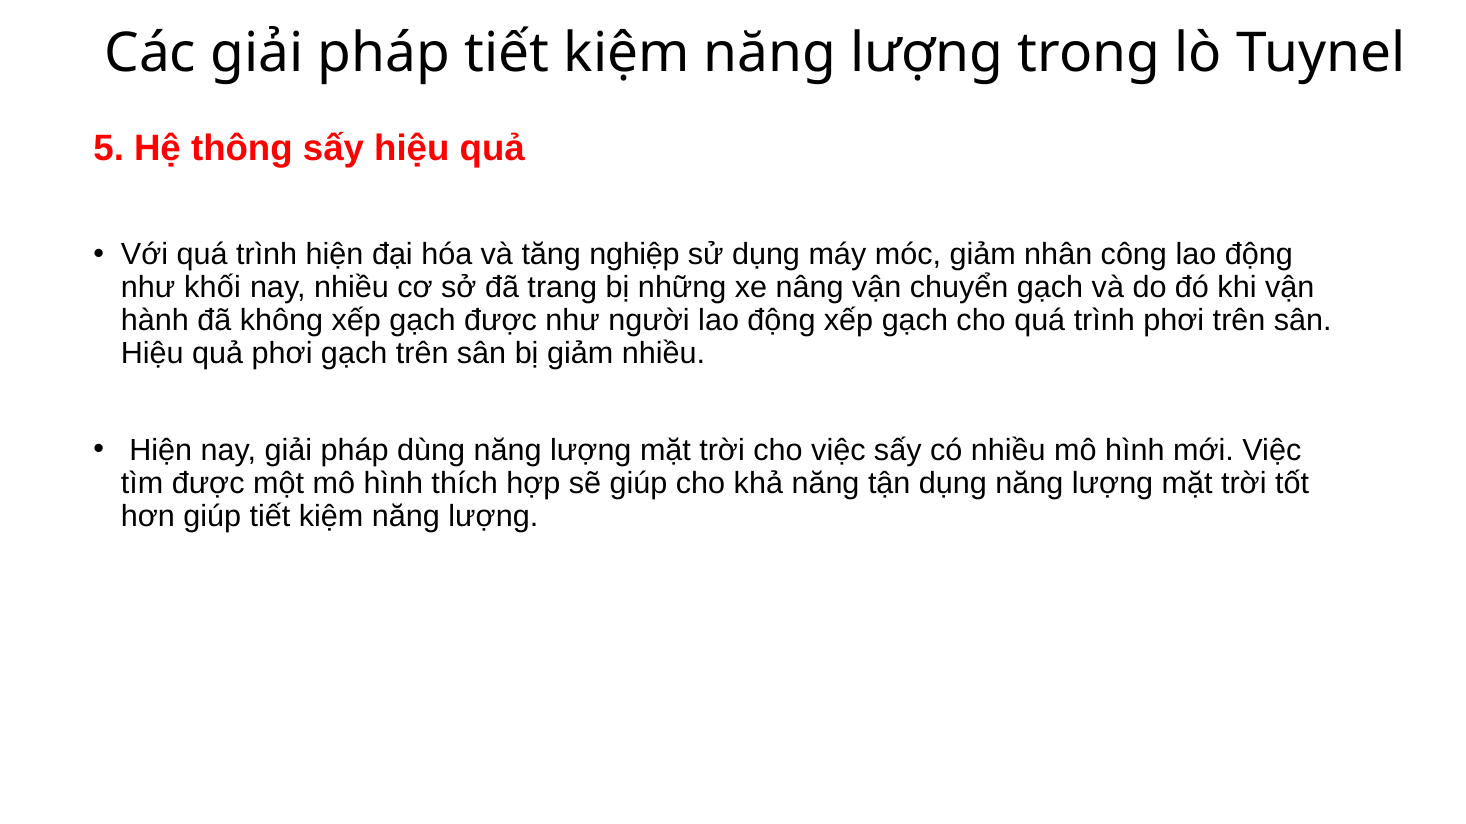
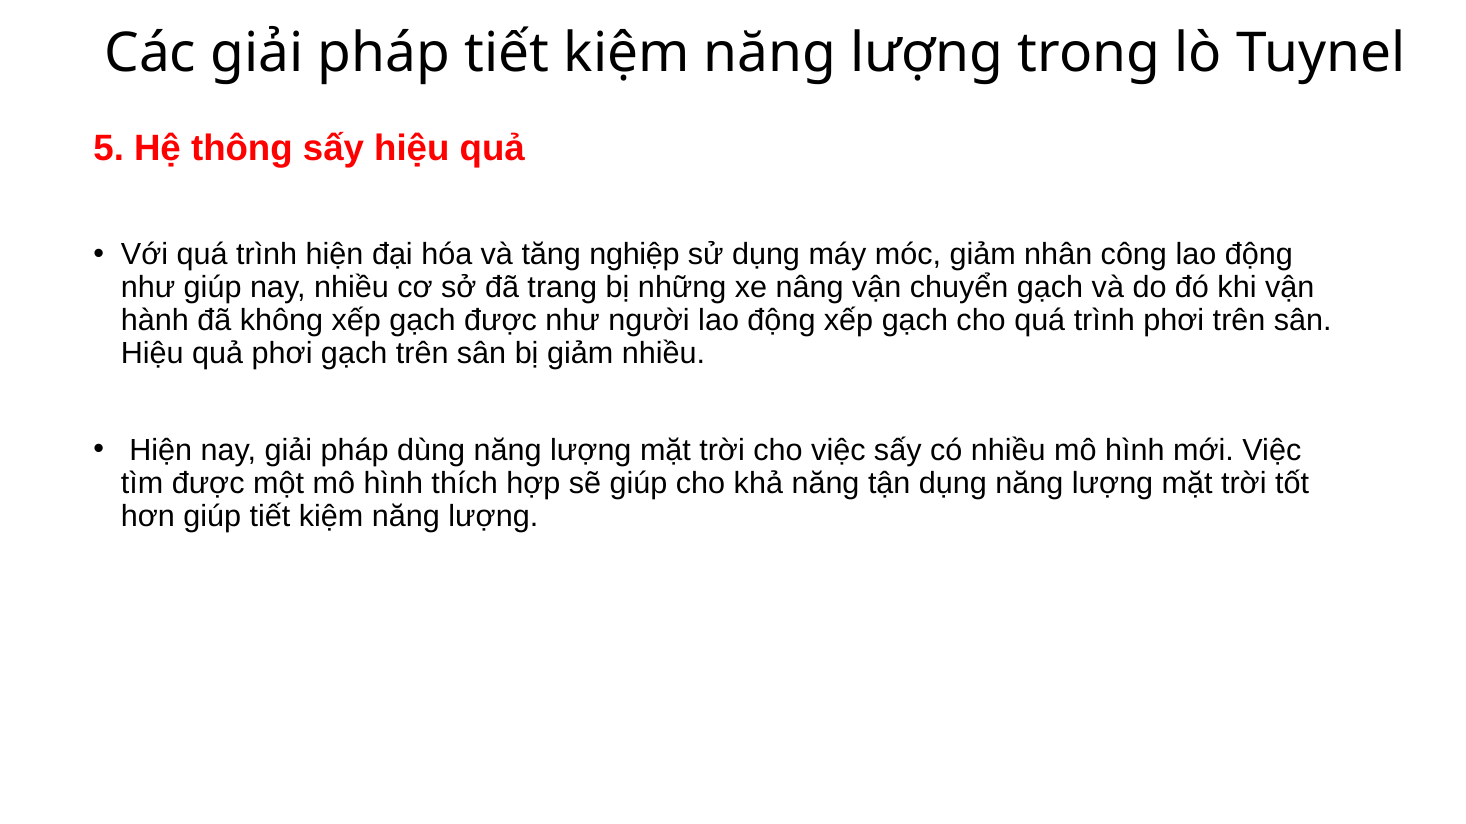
như khối: khối -> giúp (213, 288)
